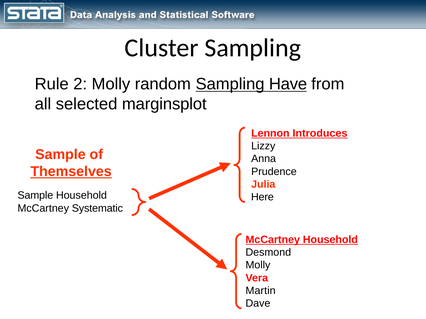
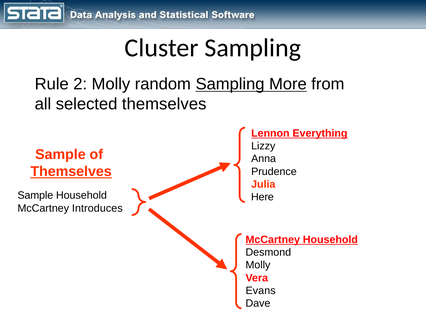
Have: Have -> More (288, 84)
selected marginsplot: marginsplot -> themselves (164, 104)
Introduces: Introduces -> Everything (320, 133)
Systematic: Systematic -> Introduces (97, 208)
Martin: Martin -> Evans (261, 291)
